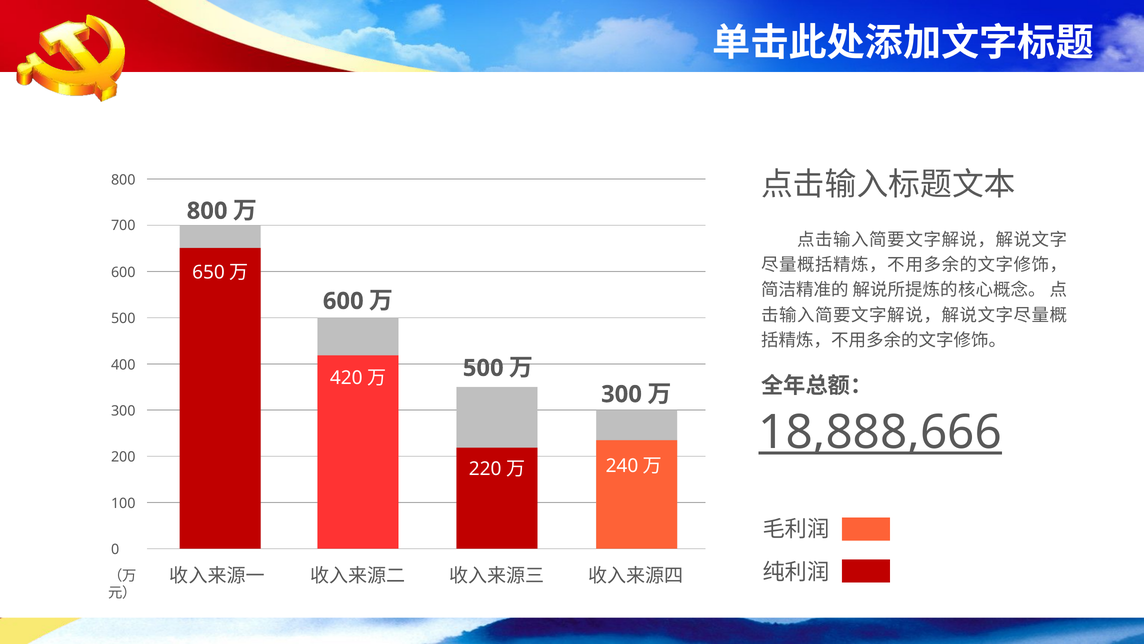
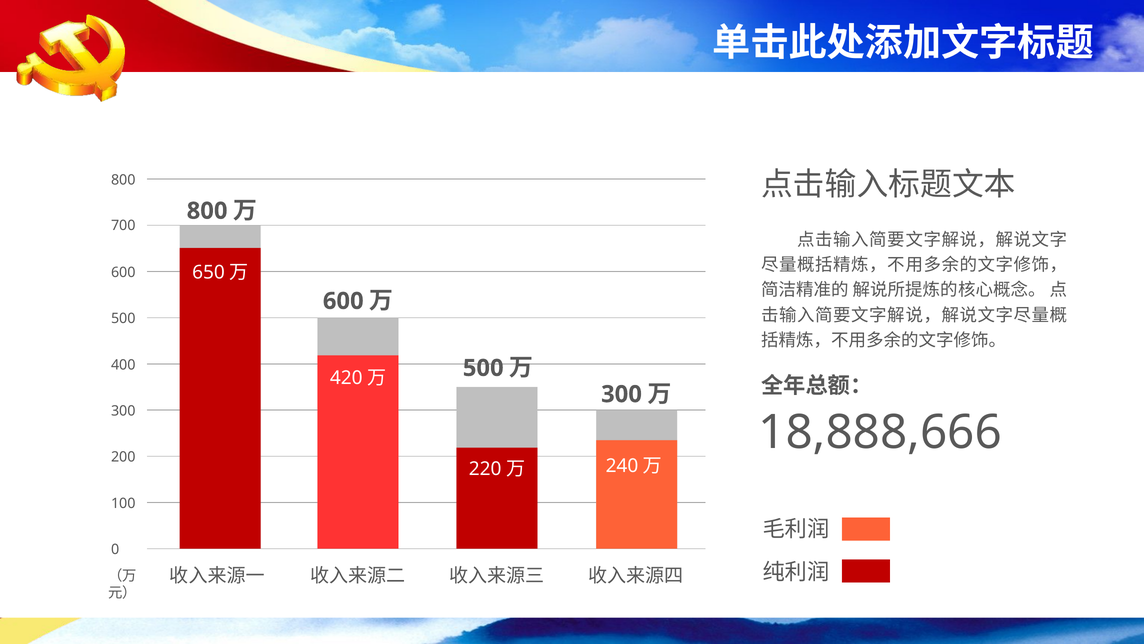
18,888,666 underline: present -> none (880, 432)
